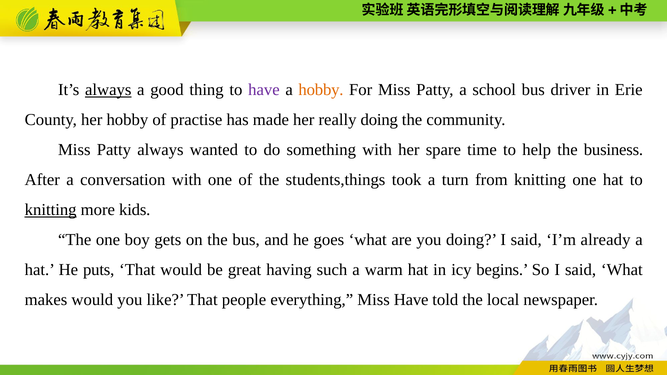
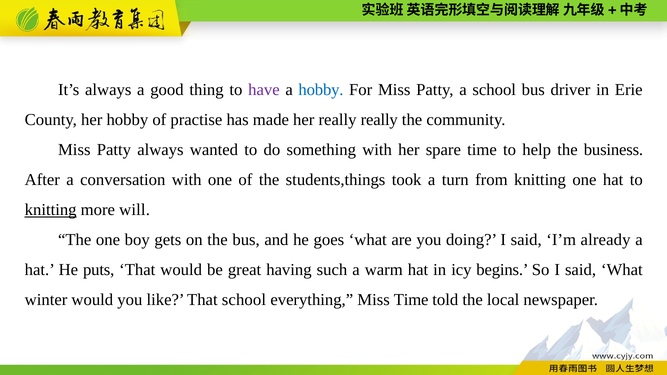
always underline: present -> none (108, 90)
hobby colour: orange -> blue (321, 90)
really doing: doing -> really (379, 120)
kids: kids -> will (135, 210)
makes: makes -> winter (46, 300)
That people: people -> school (244, 300)
Miss Have: Have -> Time (411, 300)
